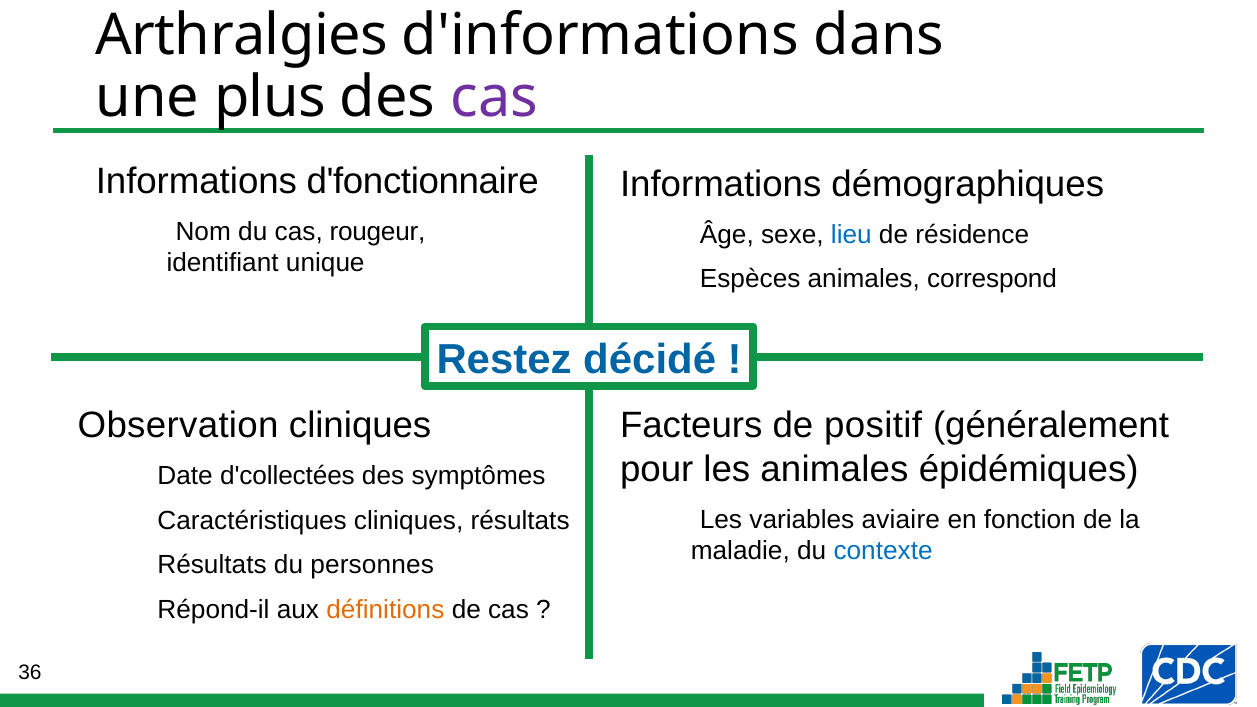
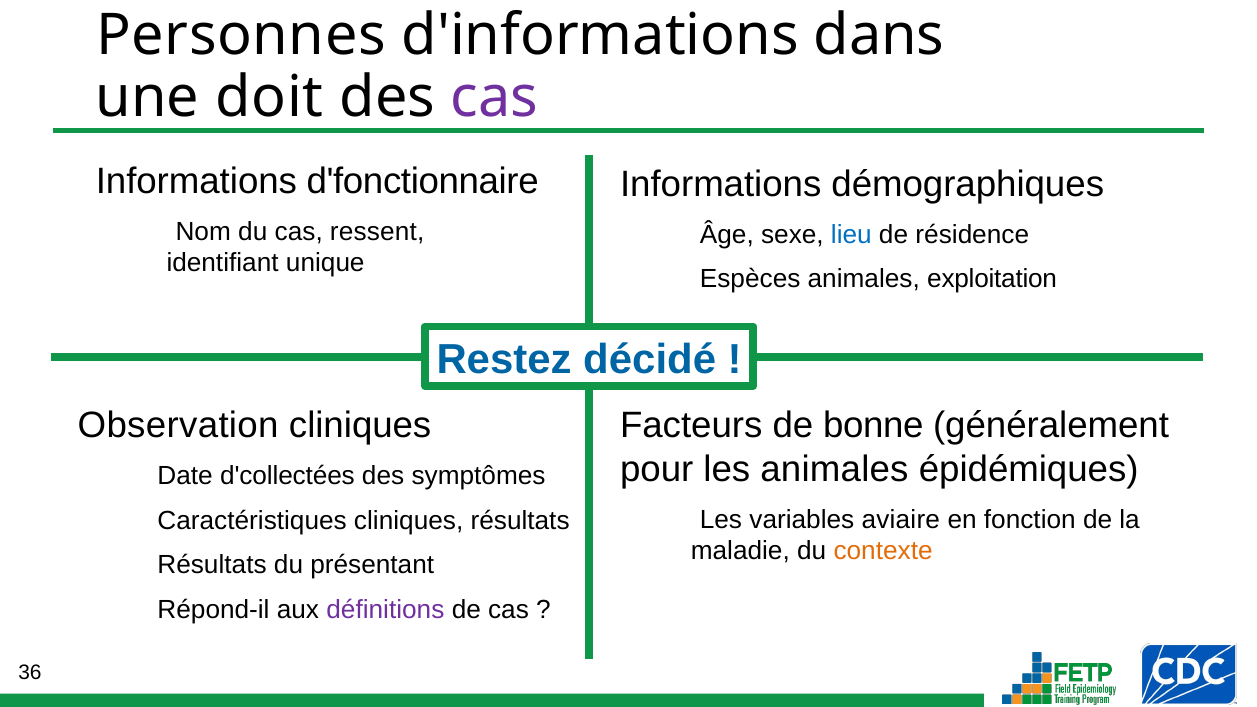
Arthralgies: Arthralgies -> Personnes (241, 35)
plus: plus -> doit (269, 98)
rougeur: rougeur -> ressent (377, 232)
correspond: correspond -> exploitation (992, 279)
positif: positif -> bonne (873, 426)
contexte colour: blue -> orange (883, 551)
personnes: personnes -> présentant (372, 565)
définitions colour: orange -> purple (385, 610)
